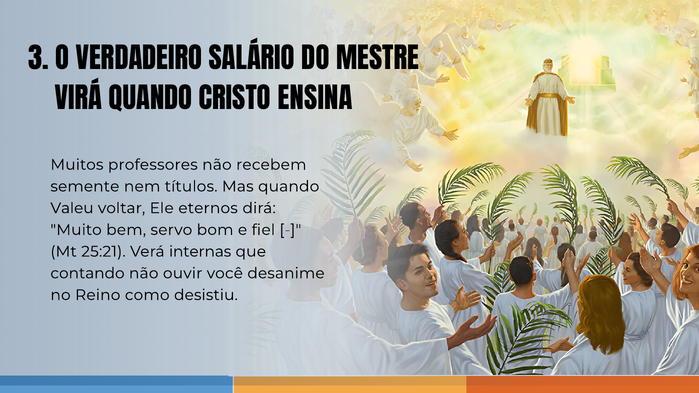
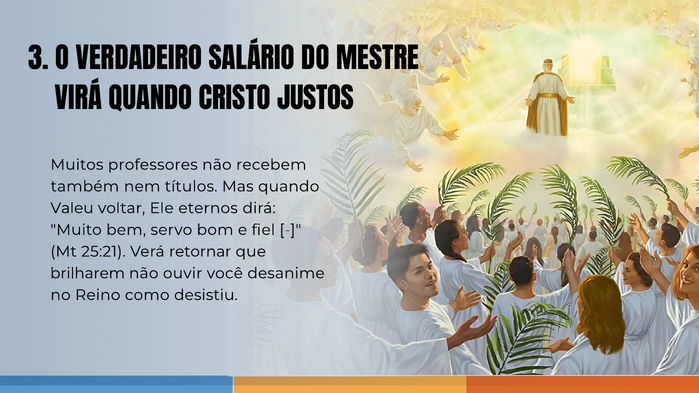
ENSINA: ENSINA -> JUSTOS (316, 100)
semente: semente -> também (85, 186)
internas: internas -> retornar (200, 252)
contando: contando -> brilharem (88, 273)
